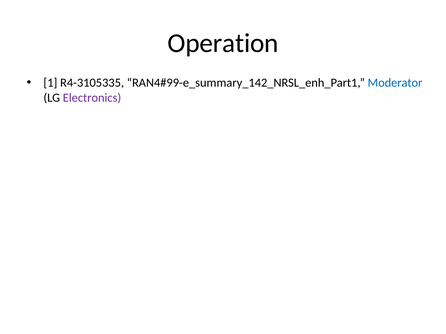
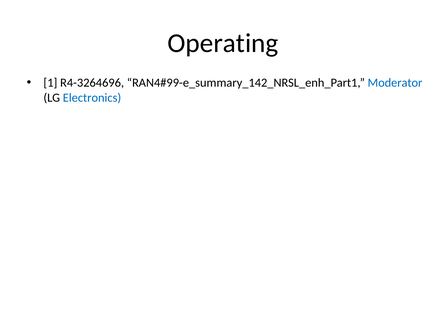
Operation: Operation -> Operating (223, 43)
R4-3105335: R4-3105335 -> R4-3264696 (92, 83)
Electronics colour: purple -> blue (92, 98)
